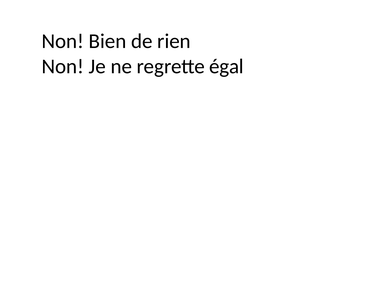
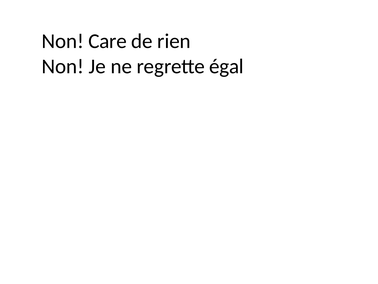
Bien: Bien -> Care (108, 41)
